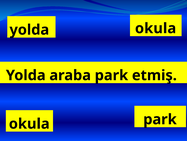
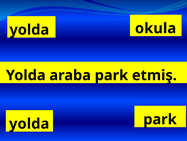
okula: okula -> yolda (29, 123)
